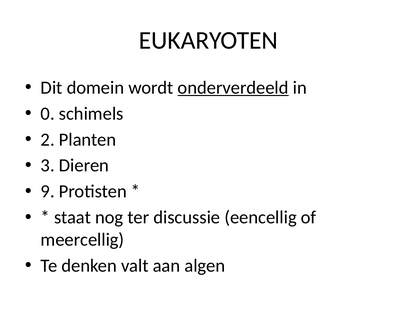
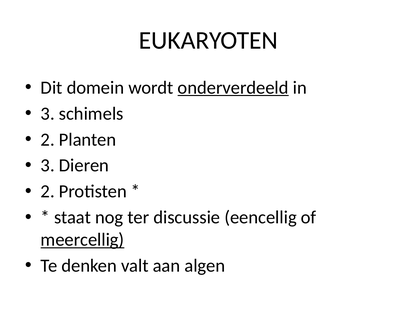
0: 0 -> 3 (48, 113)
9: 9 -> 2 (48, 191)
meercellig underline: none -> present (82, 240)
